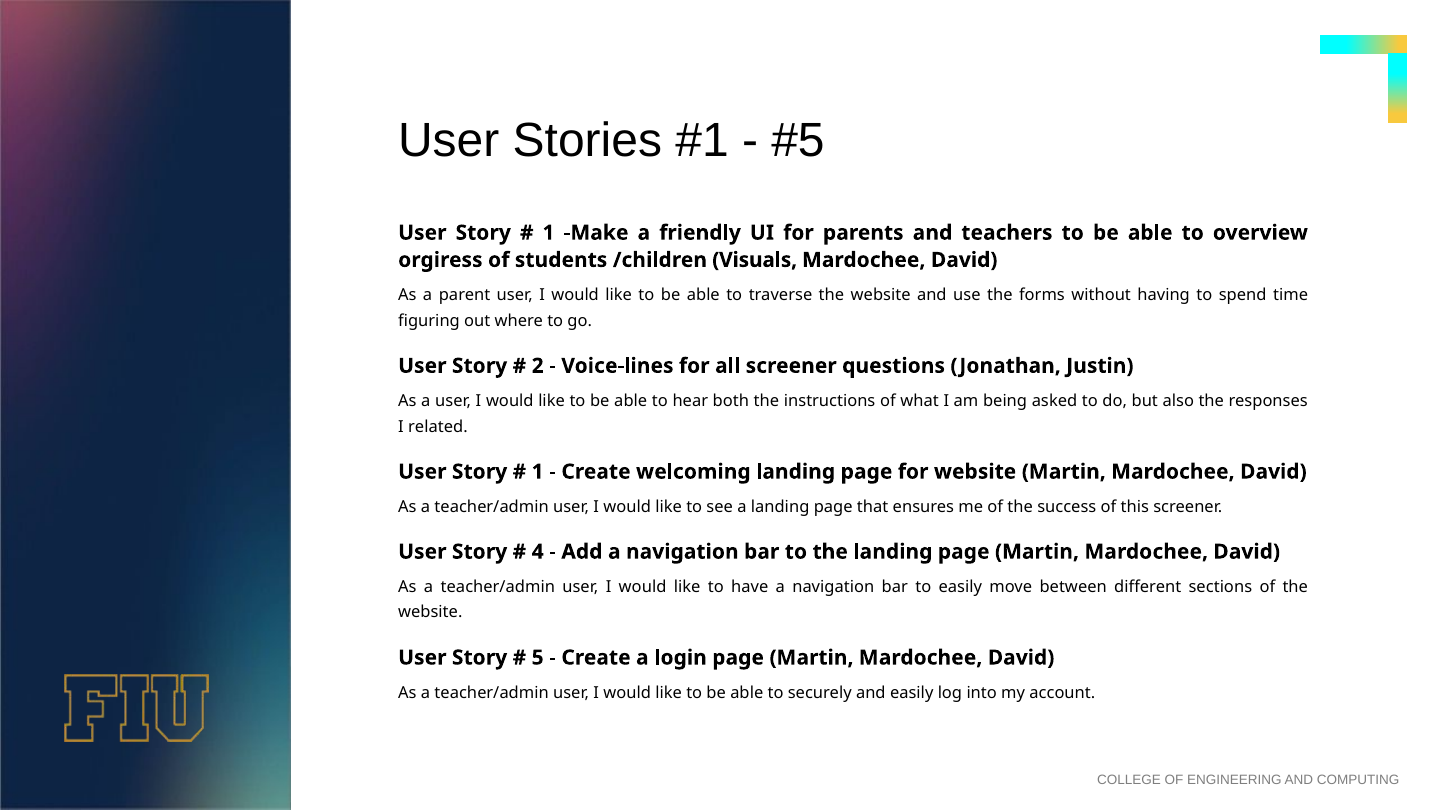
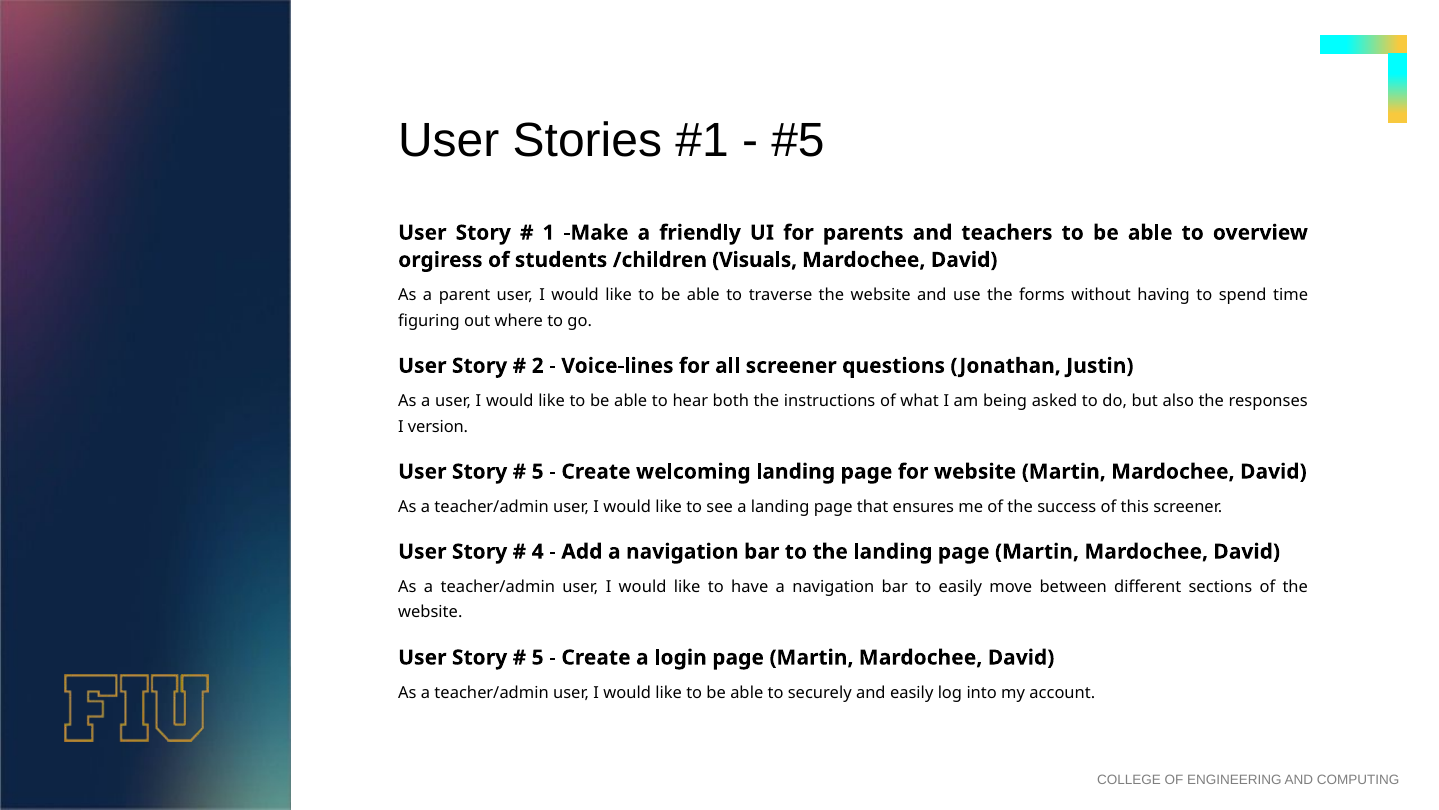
related: related -> version (438, 426)
1: 1 -> 5 (538, 471)
